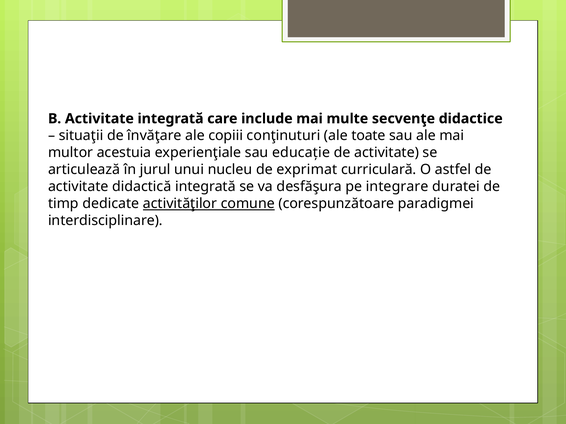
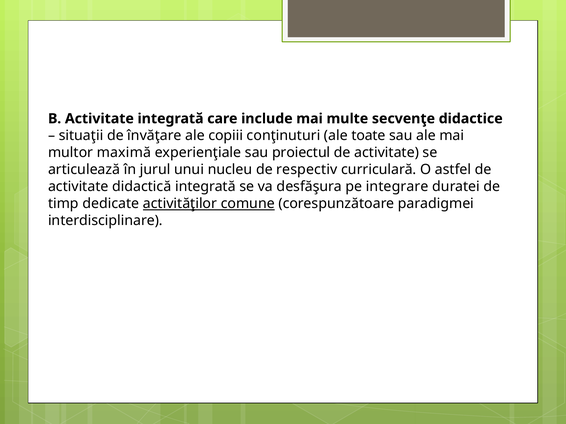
acestuia: acestuia -> maximă (124, 153)
educație: educație -> proiectul (301, 153)
exprimat: exprimat -> respectiv (307, 170)
